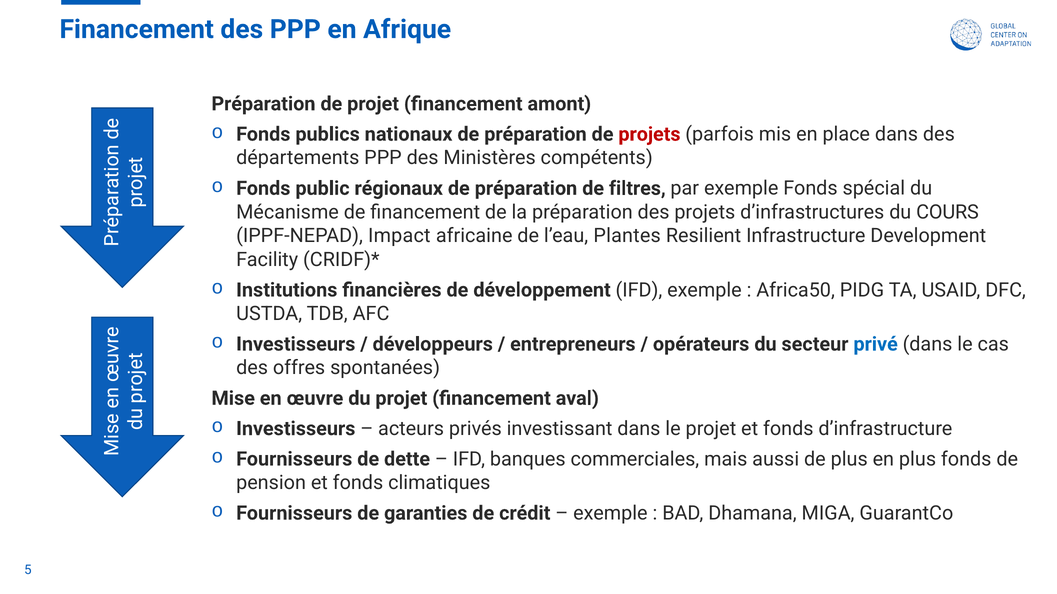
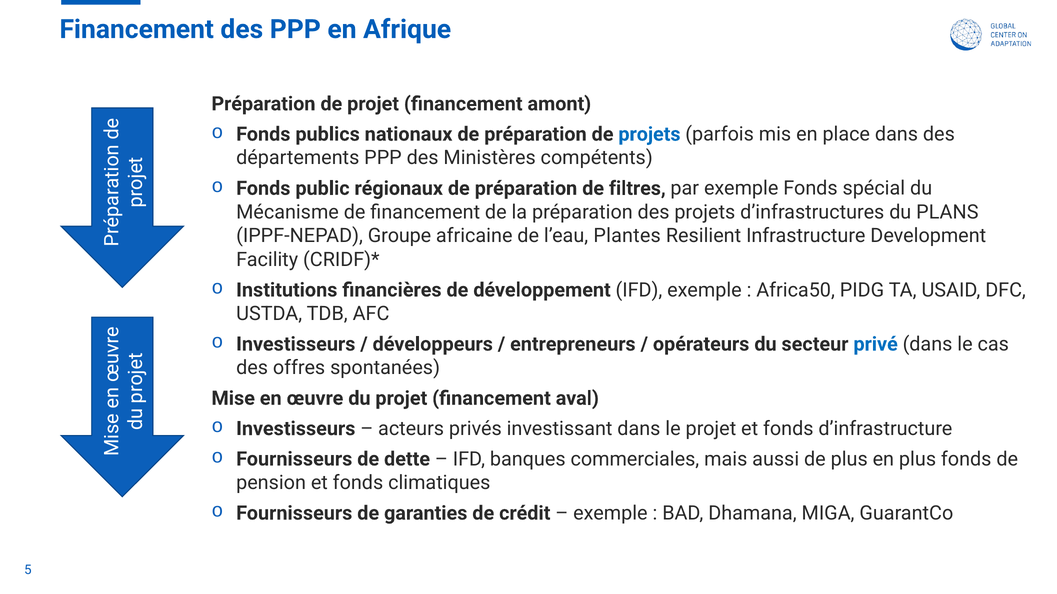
projets colour: red -> blue (649, 134)
COURS: COURS -> PLANS (947, 212)
Impact: Impact -> Groupe (400, 236)
